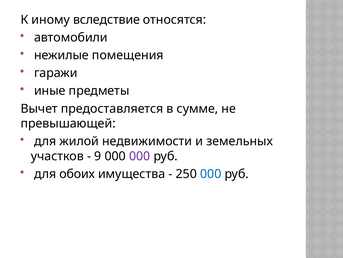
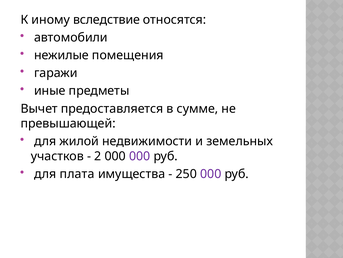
9: 9 -> 2 (98, 156)
обоих: обоих -> плата (77, 173)
000 colour: blue -> purple (211, 173)
